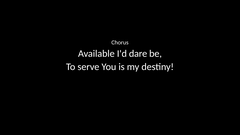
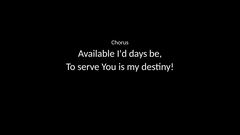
dare: dare -> days (138, 54)
